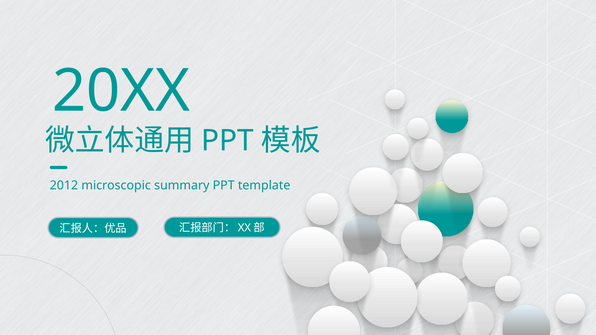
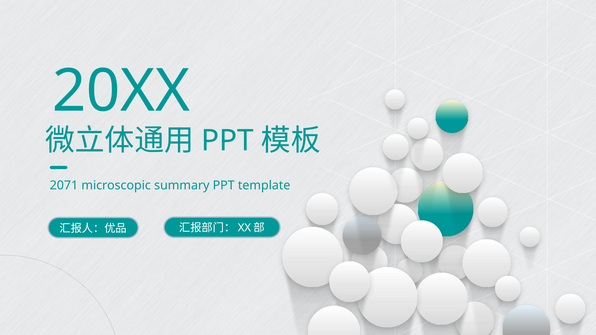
2012: 2012 -> 2071 (64, 185)
